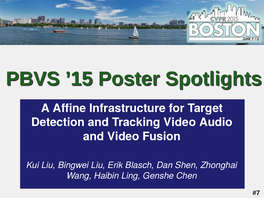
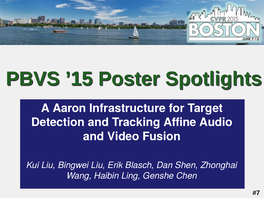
Affine: Affine -> Aaron (69, 108)
Tracking Video: Video -> Affine (180, 122)
